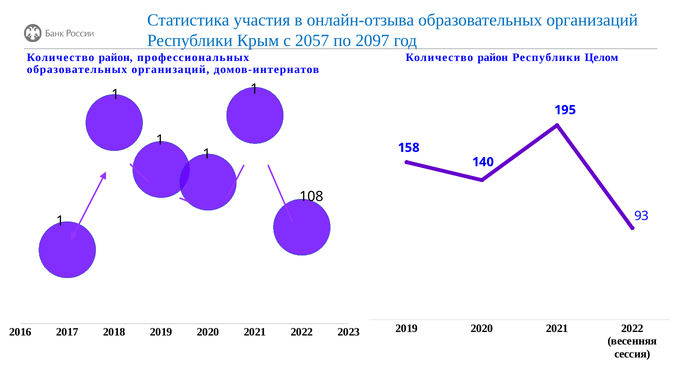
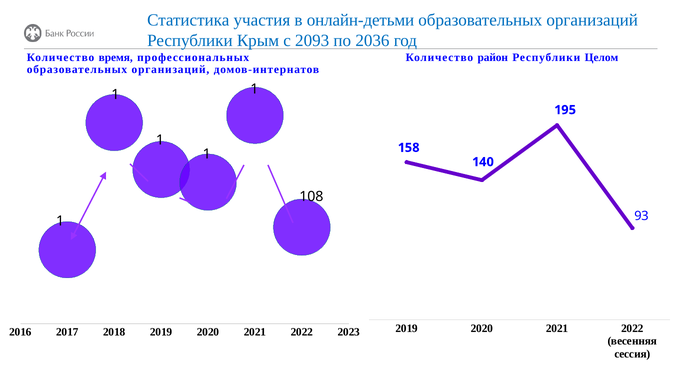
онлайн-отзыва: онлайн-отзыва -> онлайн-детьми (360, 20)
2057: 2057 -> 2093 (312, 41)
2097: 2097 -> 2036 (372, 41)
район: район -> время (116, 57)
